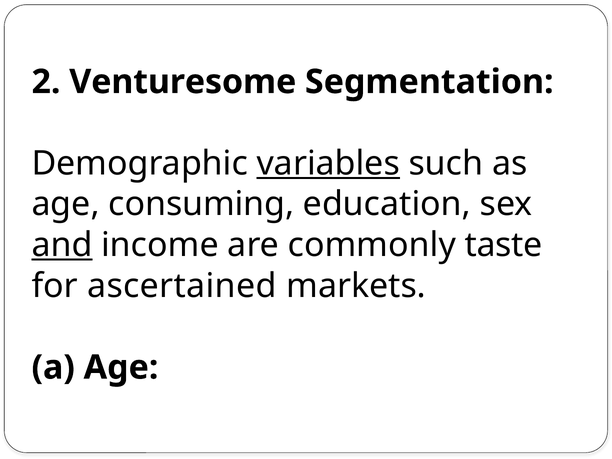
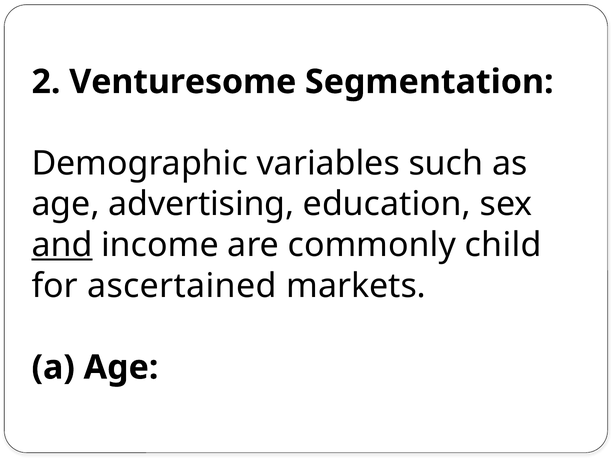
variables underline: present -> none (328, 163)
consuming: consuming -> advertising (201, 204)
taste: taste -> child (503, 245)
